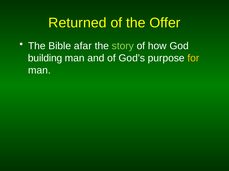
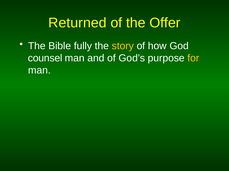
afar: afar -> fully (83, 46)
story colour: light green -> yellow (123, 46)
building: building -> counsel (45, 58)
